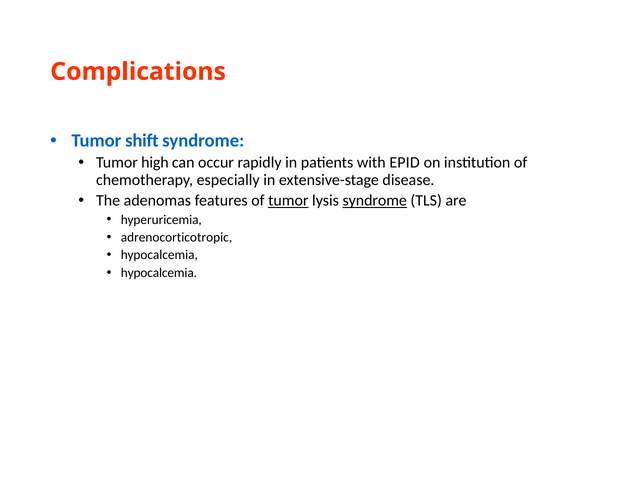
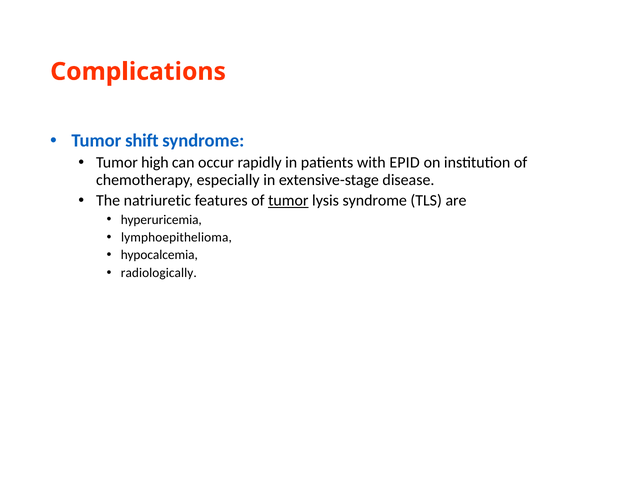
adenomas: adenomas -> natriuretic (157, 200)
syndrome underline: present -> none (375, 200)
adrenocorticotropic: adrenocorticotropic -> lymphoepithelioma (176, 237)
hypocalcemia: hypocalcemia -> radiologically (159, 272)
